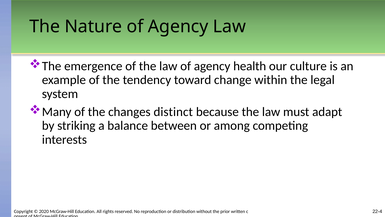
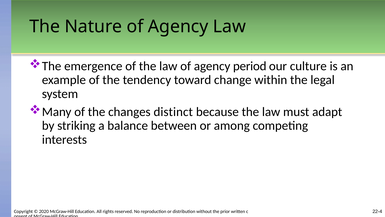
health: health -> period (250, 66)
